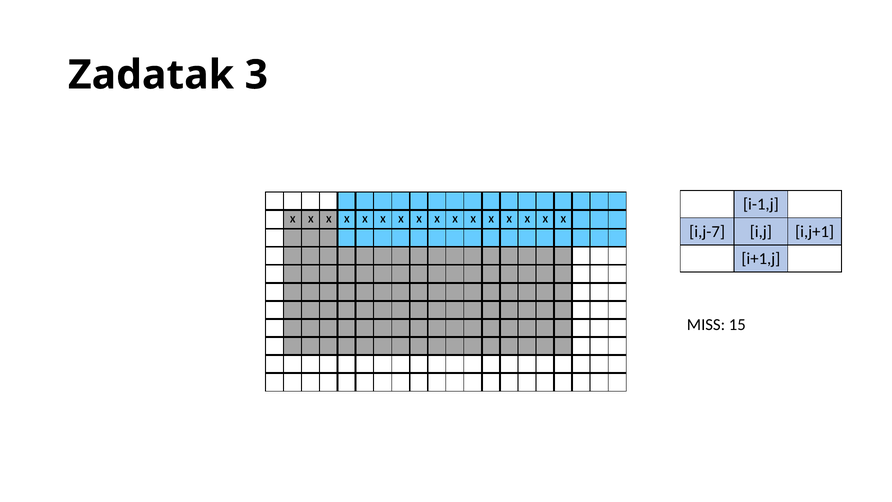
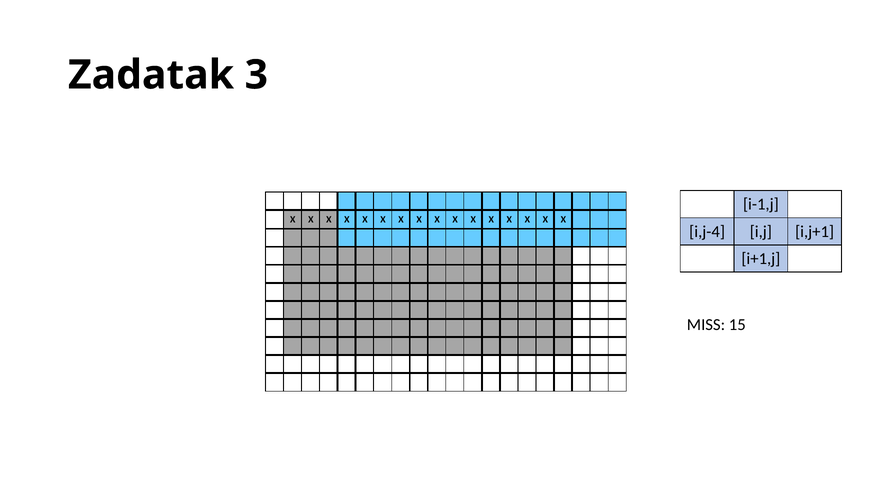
i,j-7: i,j-7 -> i,j-4 (707, 231)
